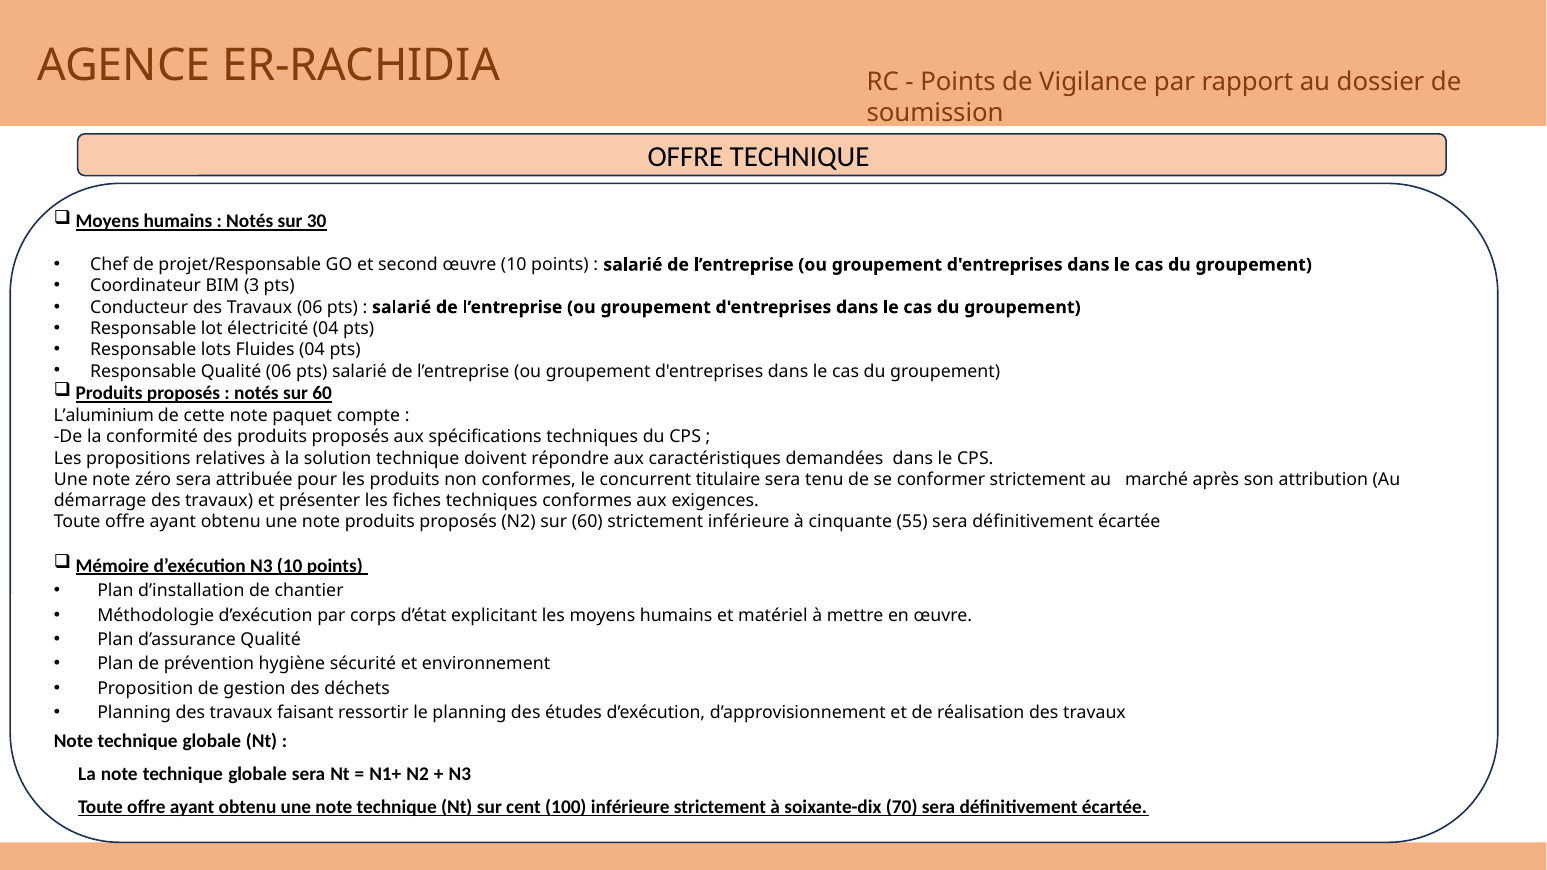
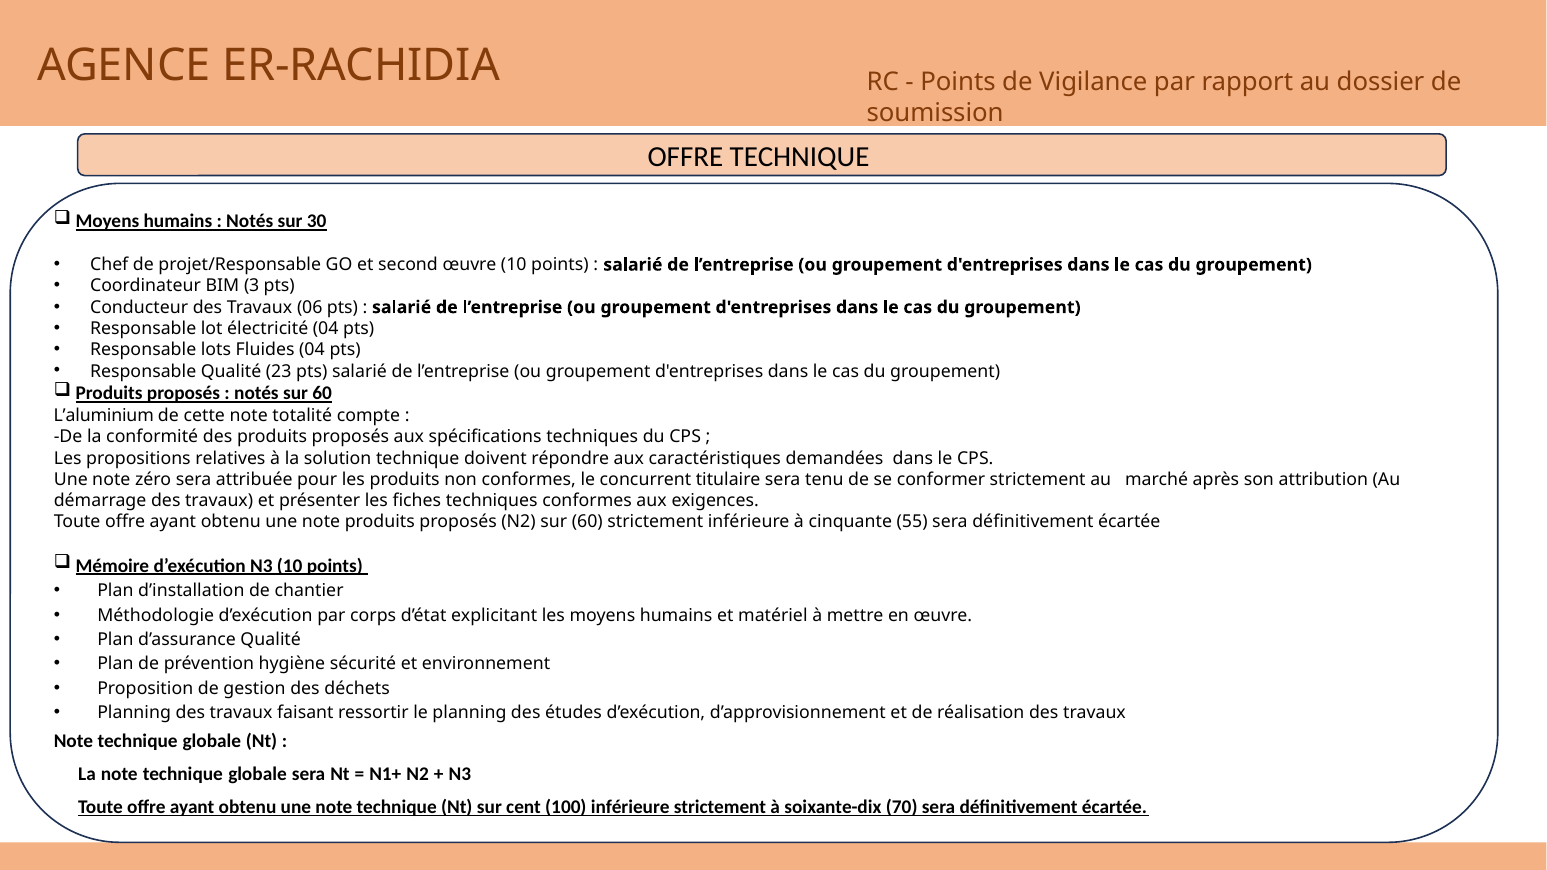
Qualité 06: 06 -> 23 (279, 371)
paquet: paquet -> totalité (302, 416)
